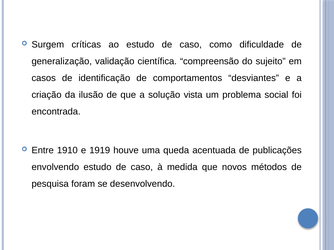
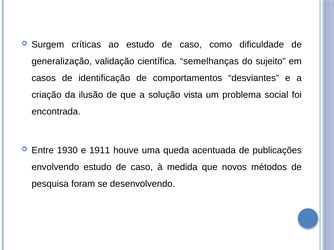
compreensão: compreensão -> semelhanças (209, 61)
1910: 1910 -> 1930 (67, 151)
1919: 1919 -> 1911 (100, 151)
